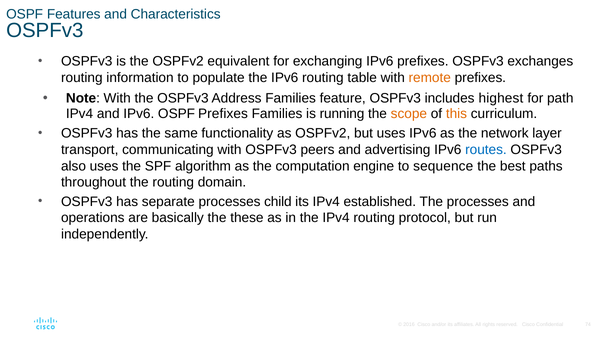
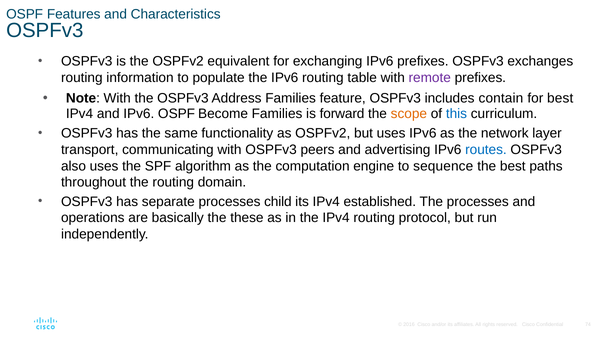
remote colour: orange -> purple (430, 78)
highest: highest -> contain (501, 98)
for path: path -> best (560, 98)
OSPF Prefixes: Prefixes -> Become (223, 114)
running: running -> forward (342, 114)
this colour: orange -> blue (456, 114)
